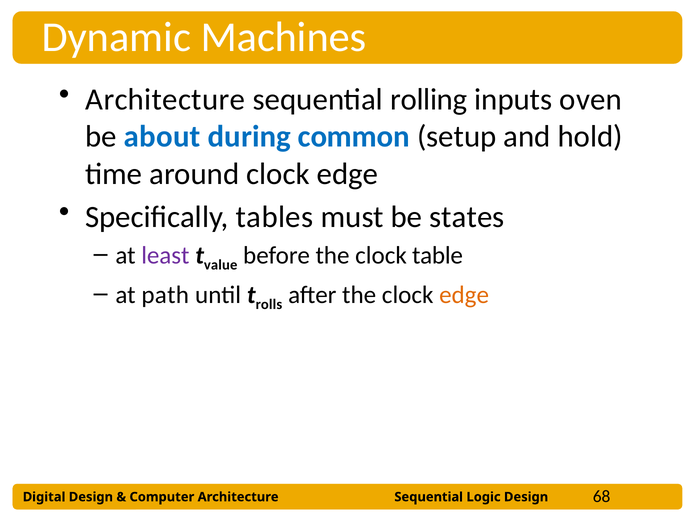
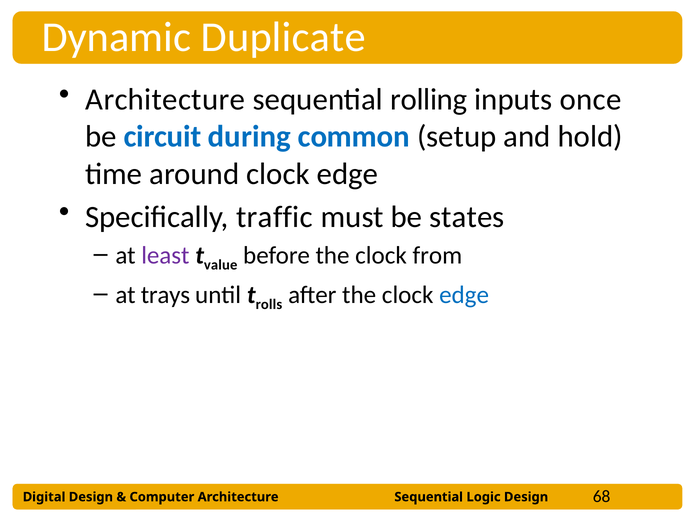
Machines: Machines -> Duplicate (283, 37)
oven: oven -> once (591, 99)
about: about -> circuit (162, 136)
tables: tables -> traffic (275, 217)
table: table -> from (437, 255)
path: path -> trays (165, 294)
edge colour: orange -> blue (464, 294)
